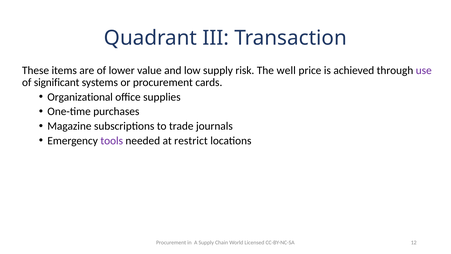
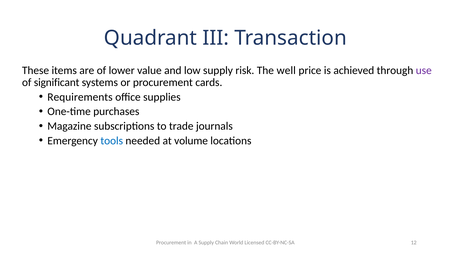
Organizational: Organizational -> Requirements (80, 97)
tools colour: purple -> blue (112, 140)
restrict: restrict -> volume (191, 140)
